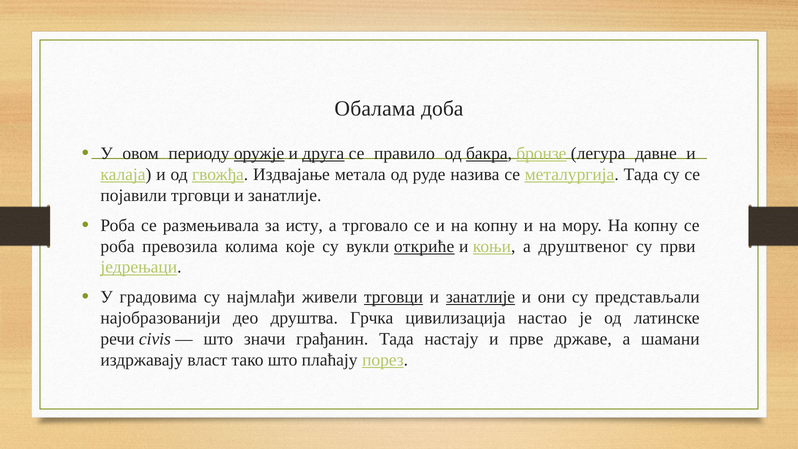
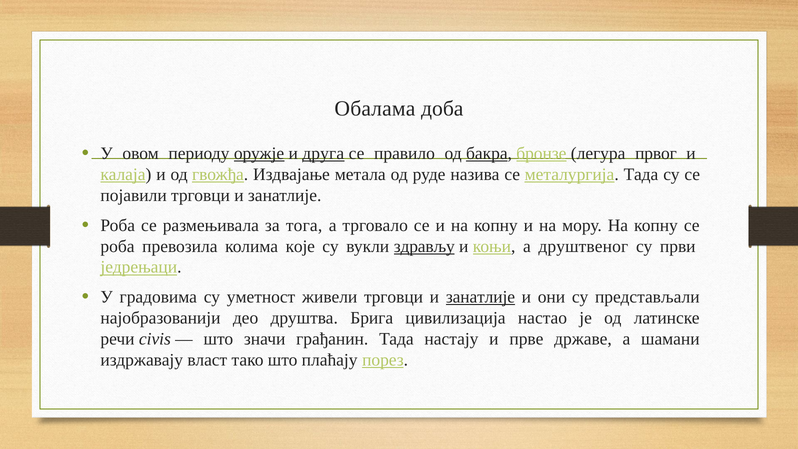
давне: давне -> првог (656, 153)
исту: исту -> тога (304, 225)
откриће: откриће -> здрављу (424, 246)
најмлађи: најмлађи -> уметност (261, 297)
трговци underline: present -> none (394, 297)
Грчка: Грчка -> Брига (372, 318)
